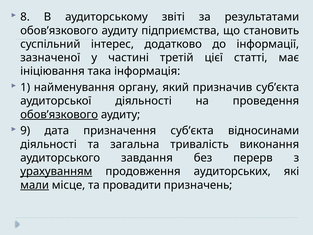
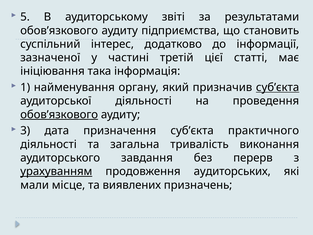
8: 8 -> 5 (25, 17)
суб’єкта underline: none -> present (278, 87)
9: 9 -> 3 (25, 131)
відносинами: відносинами -> практичного (264, 131)
мали underline: present -> none (35, 185)
провадити: провадити -> виявлених (132, 185)
